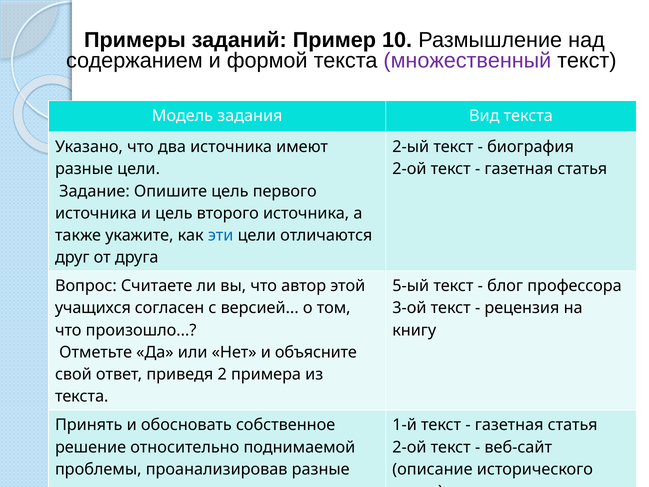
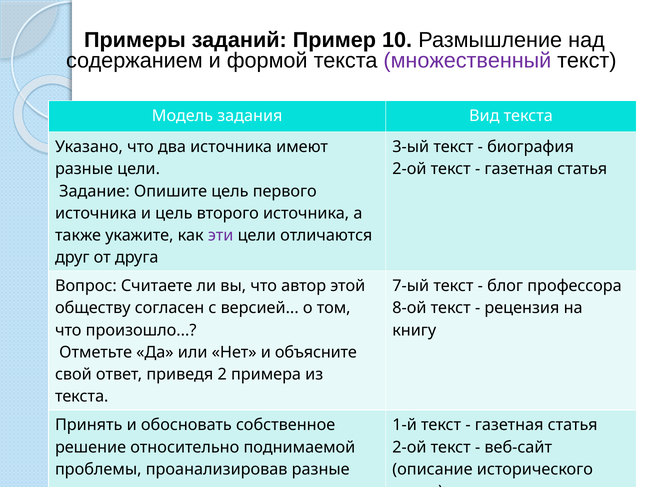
2-ый: 2-ый -> 3-ый (411, 147)
эти colour: blue -> purple (221, 235)
5-ый: 5-ый -> 7-ый (411, 286)
учащихся: учащихся -> обществу (93, 308)
3-ой: 3-ой -> 8-ой (409, 308)
